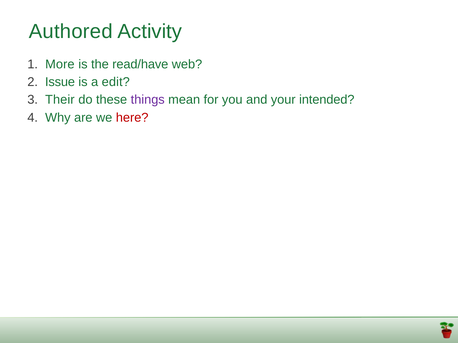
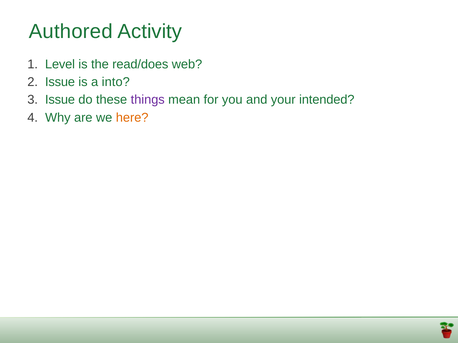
More: More -> Level (60, 64)
read/have: read/have -> read/does (140, 64)
edit: edit -> into (116, 82)
3 Their: Their -> Issue (60, 100)
here colour: red -> orange (132, 118)
